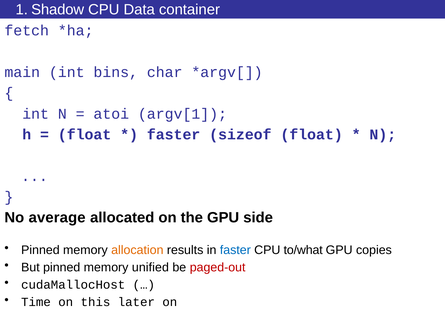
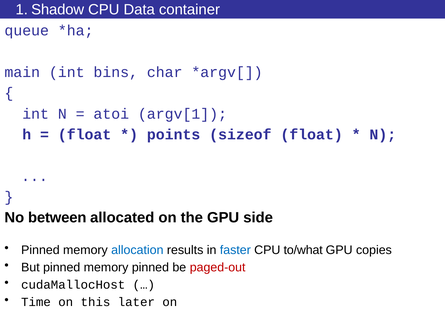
fetch: fetch -> queue (27, 31)
faster: faster -> points (174, 135)
average: average -> between (57, 218)
allocation colour: orange -> blue (137, 250)
memory unified: unified -> pinned (150, 267)
